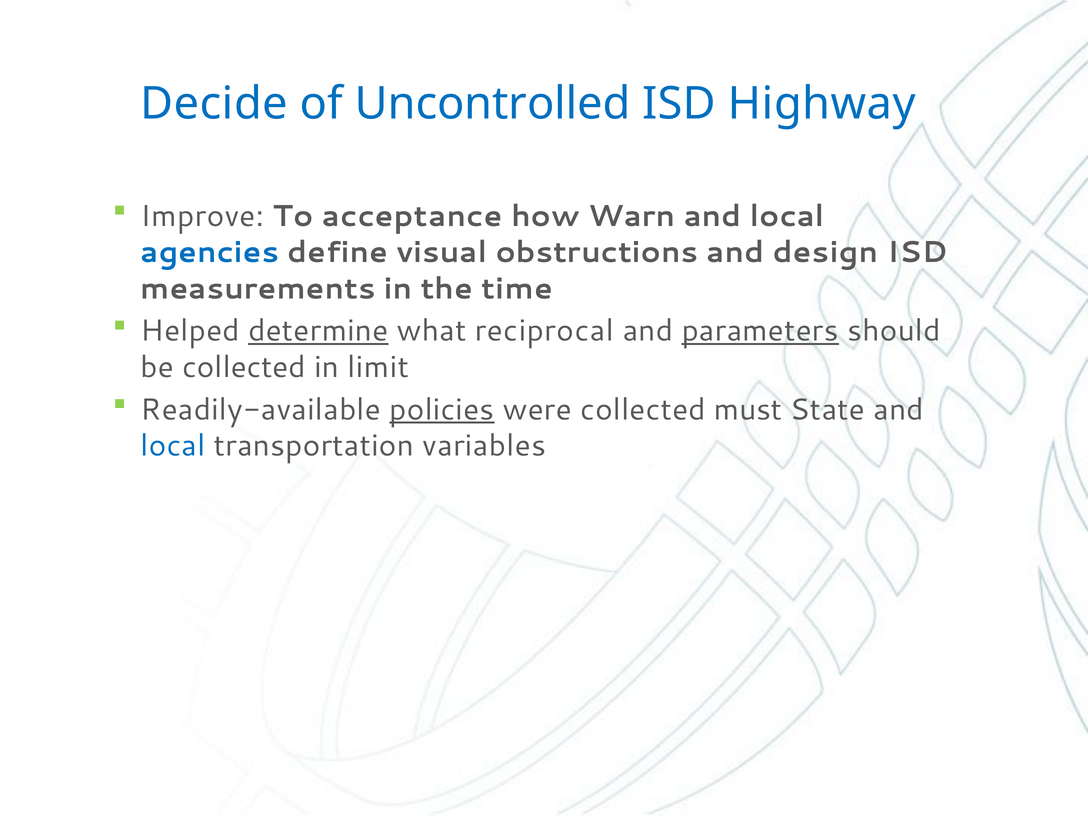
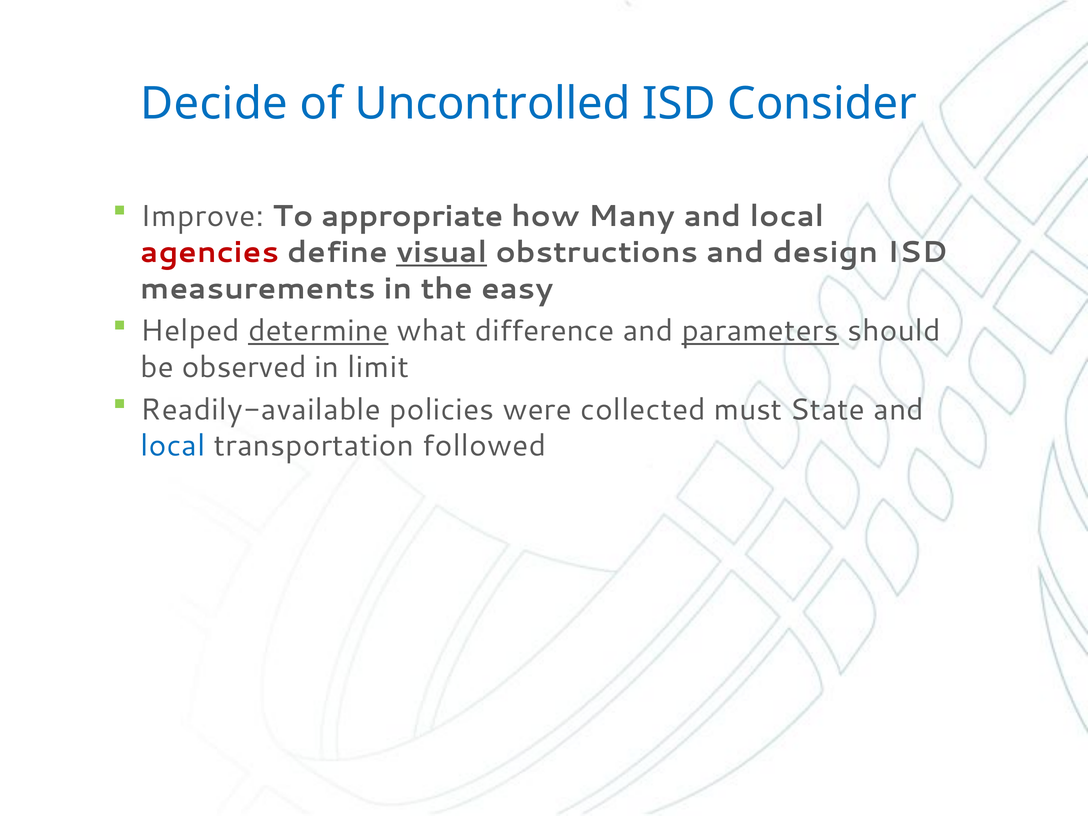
Highway: Highway -> Consider (822, 104)
acceptance: acceptance -> appropriate (412, 216)
Warn: Warn -> Many (631, 216)
agencies colour: blue -> red (210, 252)
visual underline: none -> present (442, 252)
time: time -> easy (517, 289)
reciprocal: reciprocal -> difference (545, 331)
be collected: collected -> observed (244, 367)
policies underline: present -> none (442, 410)
variables: variables -> followed (484, 446)
